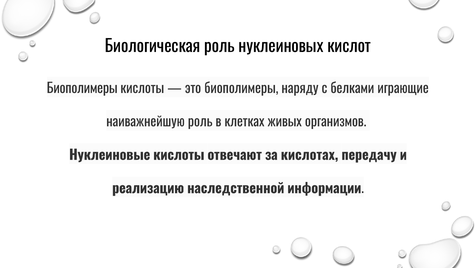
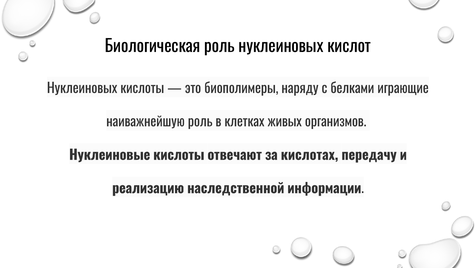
Биополимеры: Биополимеры -> Нуклеиновых (82, 89)
